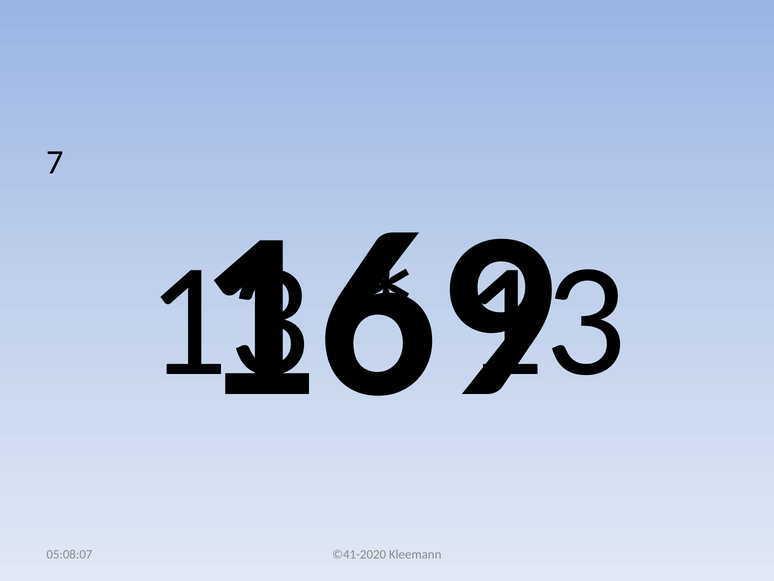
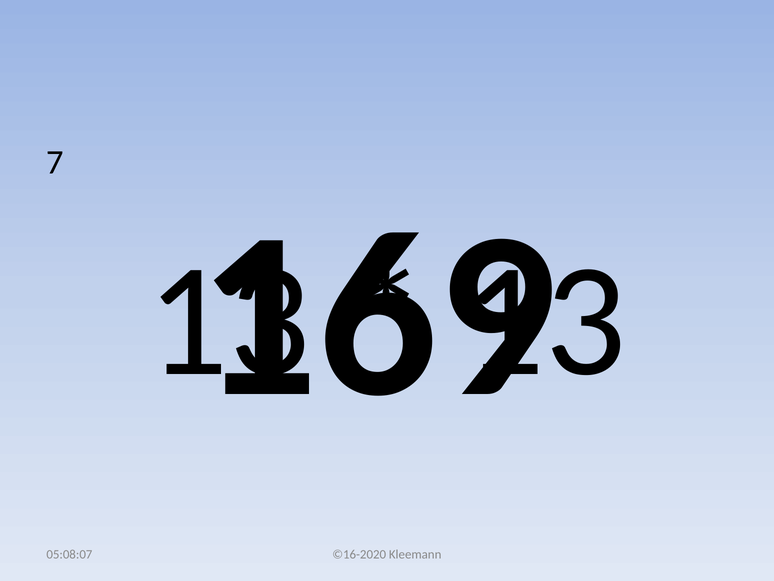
©41-2020: ©41-2020 -> ©16-2020 (359, 554)
